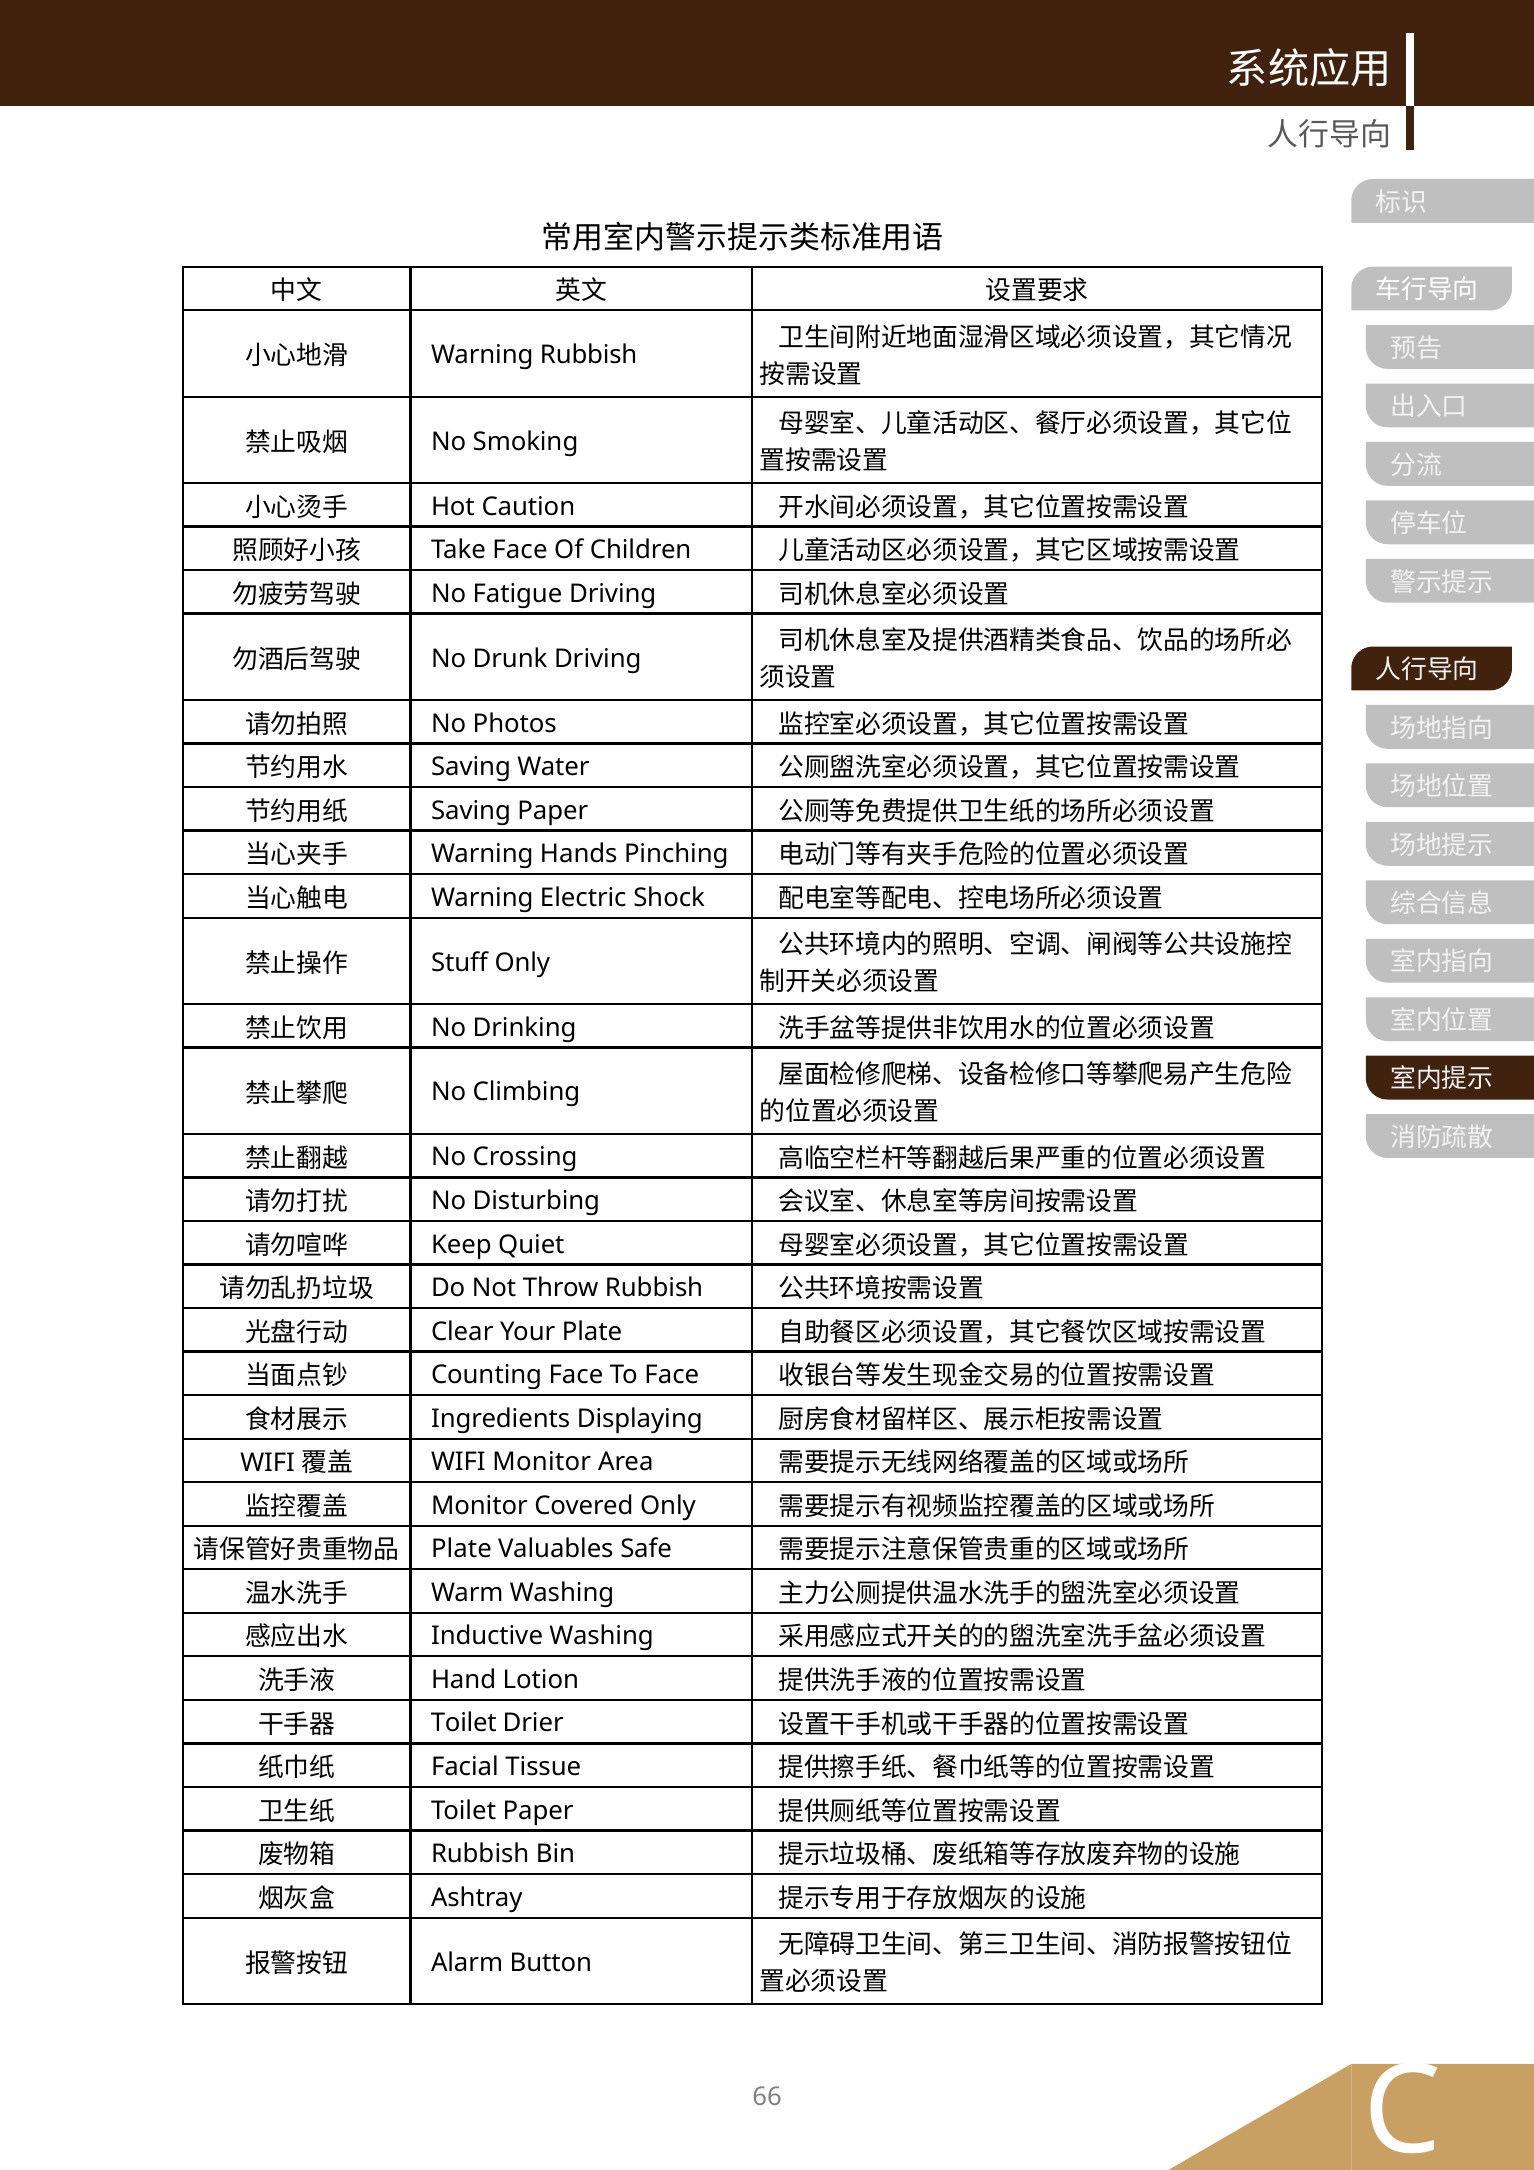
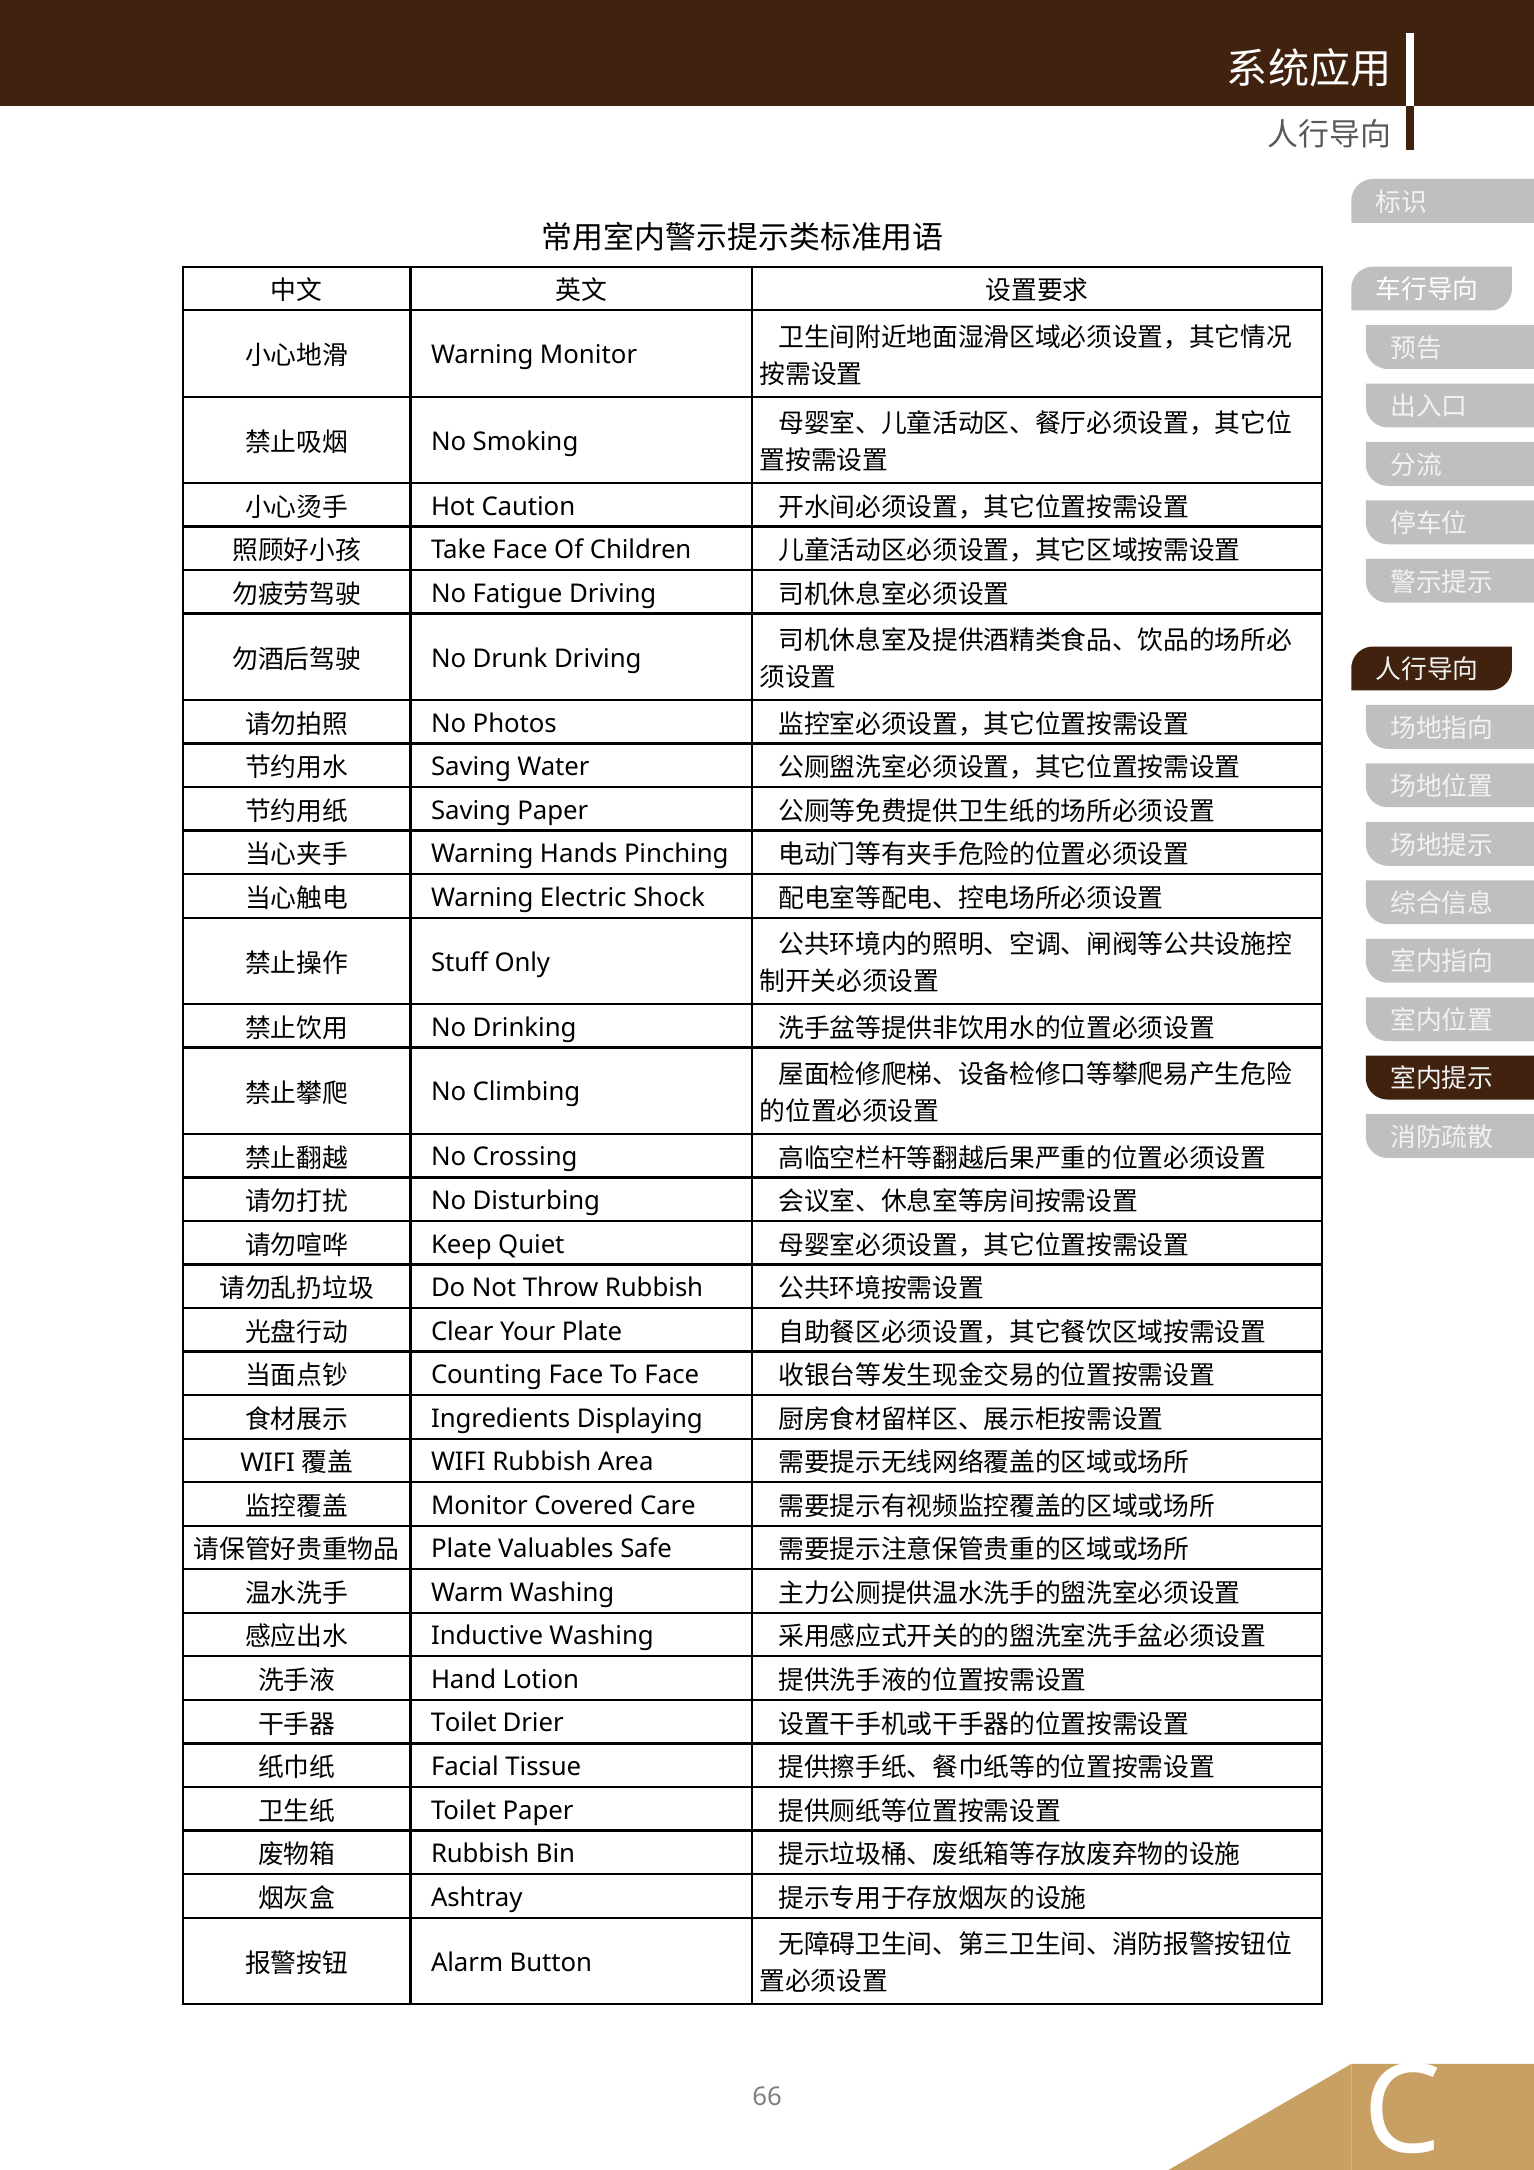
Warning Rubbish: Rubbish -> Monitor (589, 355)
WIFI Monitor: Monitor -> Rubbish (542, 1462)
Covered Only: Only -> Care (668, 1505)
